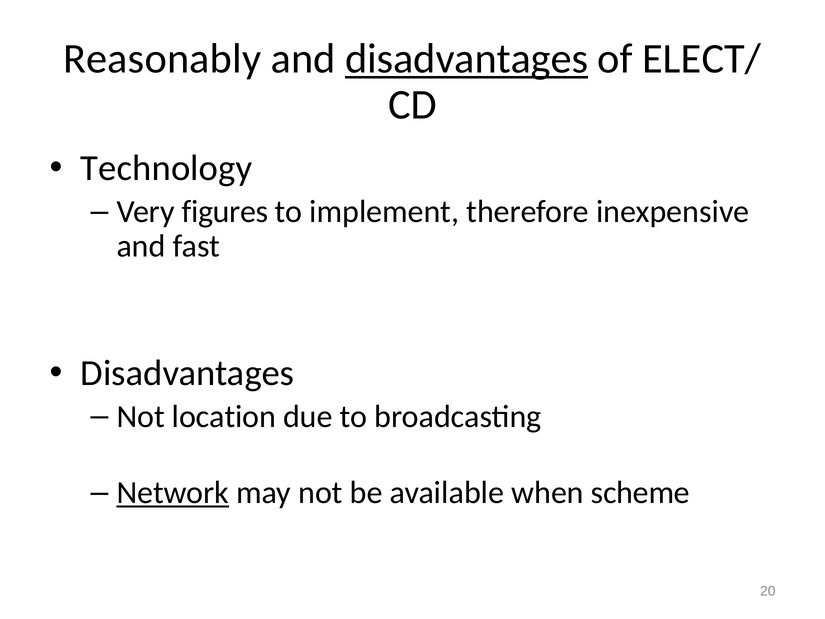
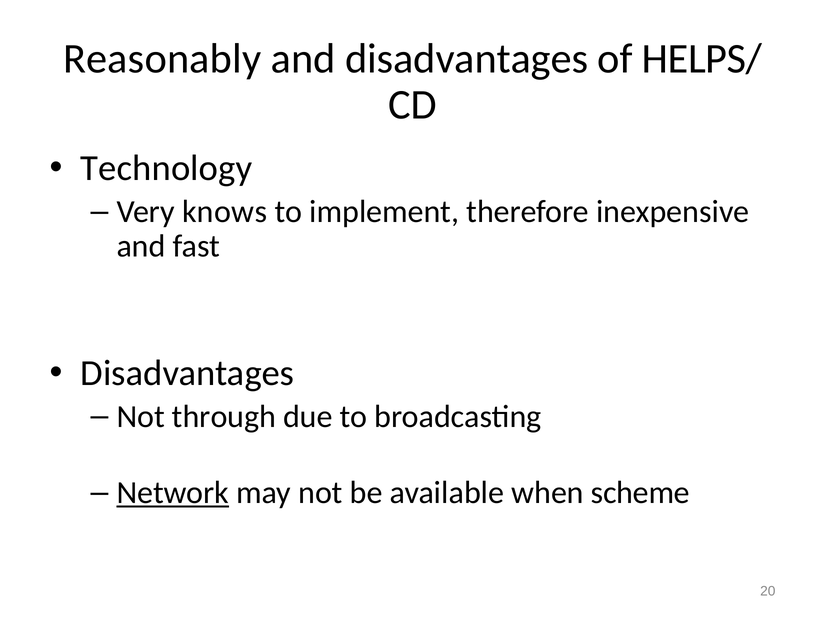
disadvantages underline: present -> none (467, 59)
ELECT/: ELECT/ -> HELPS/ (702, 59)
figures: figures -> knows (225, 212)
location: location -> through (224, 416)
